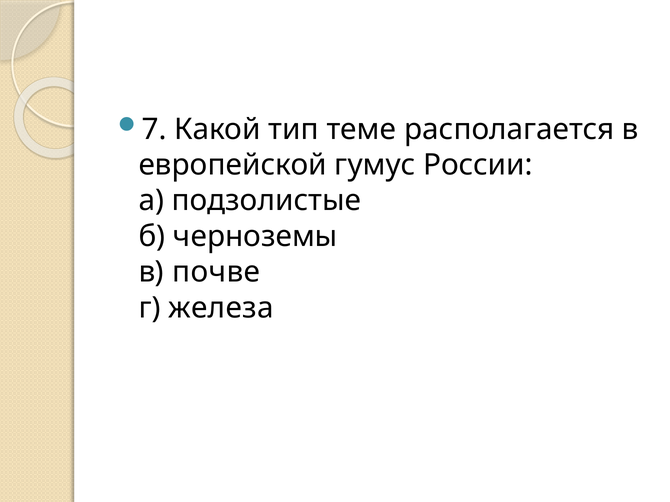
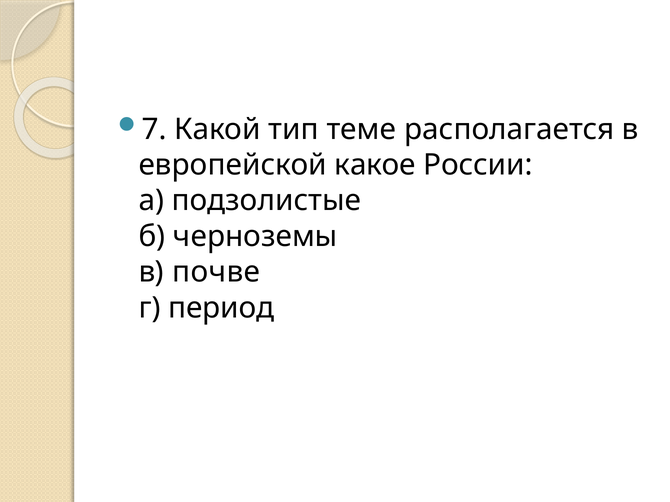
гумус: гумус -> какое (375, 165)
железа: железа -> период (221, 308)
